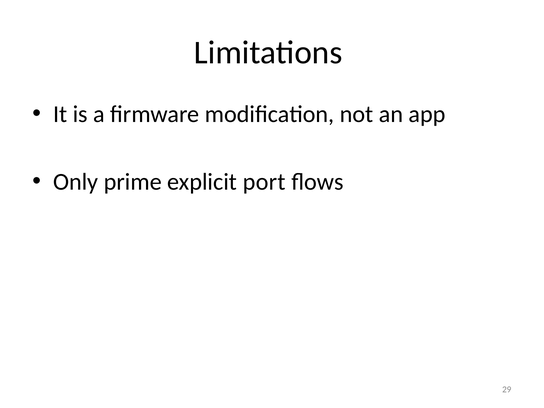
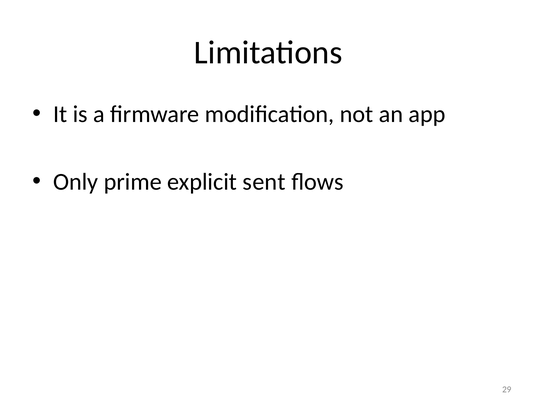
port: port -> sent (264, 182)
